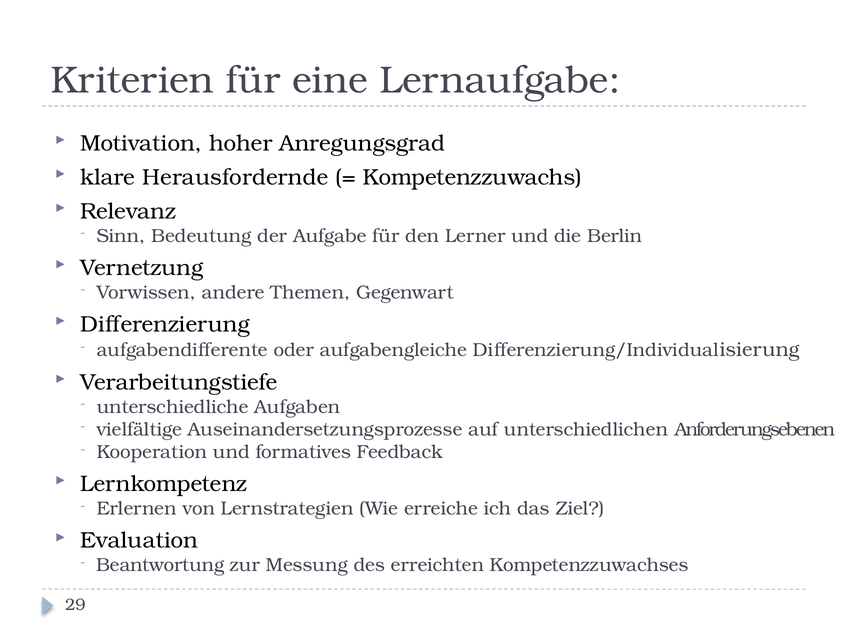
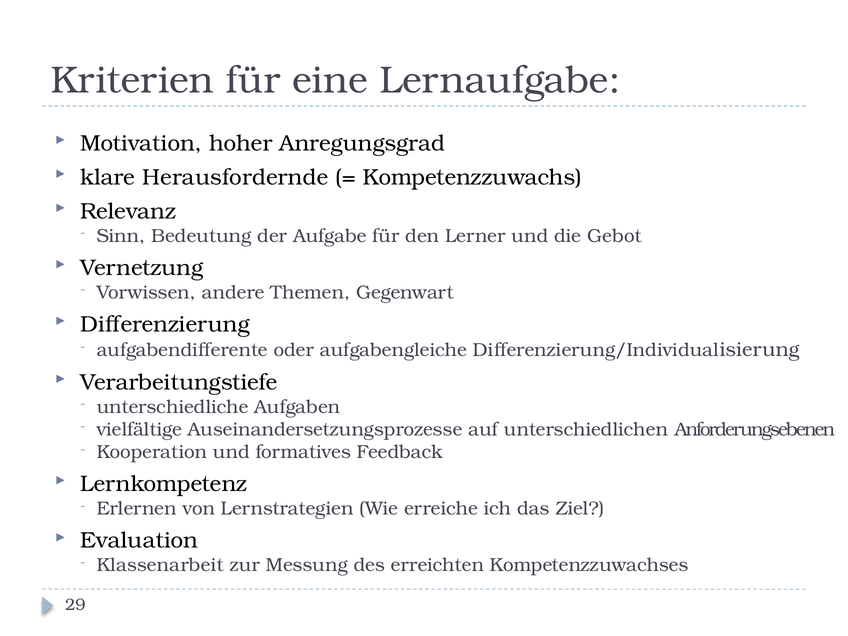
Berlin: Berlin -> Gebot (615, 236)
Beantwortung: Beantwortung -> Klassenarbeit (160, 565)
